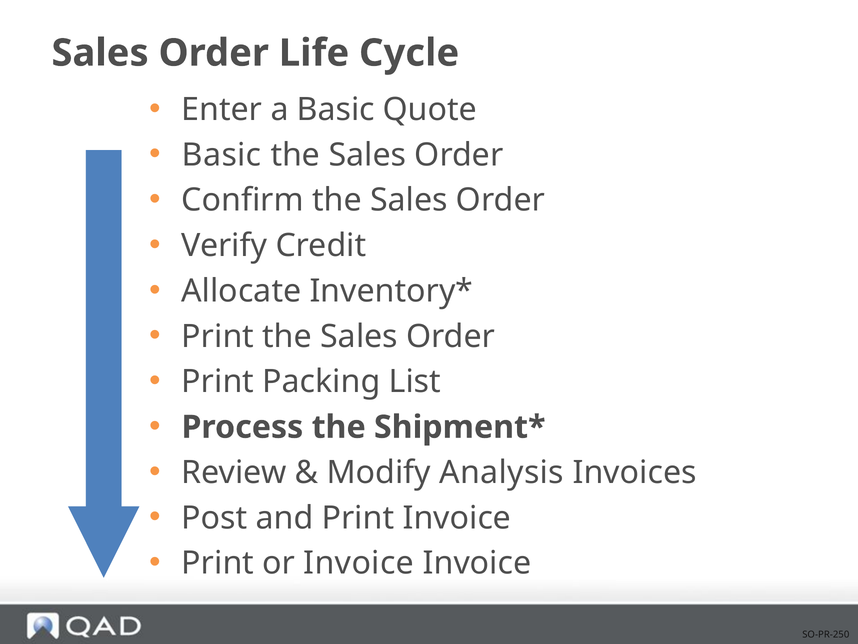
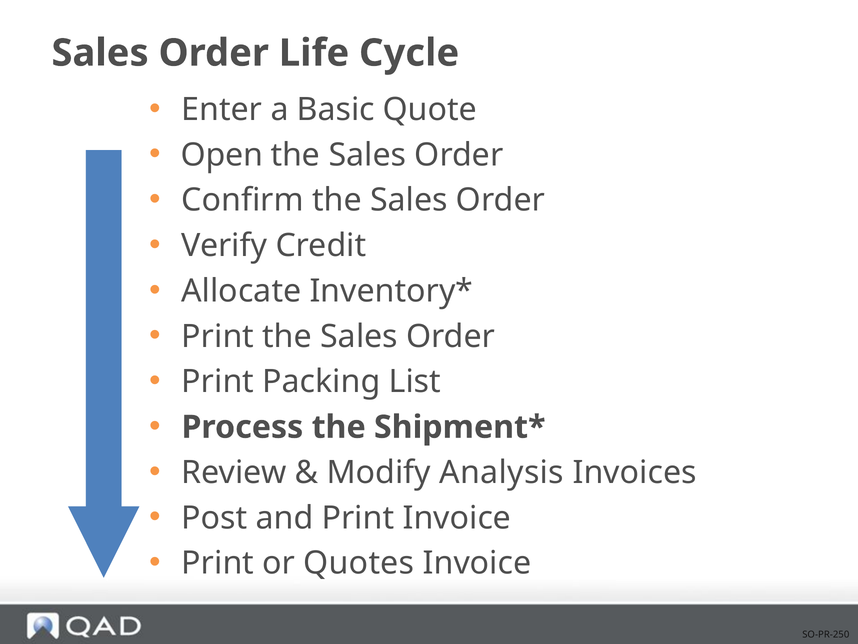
Basic: Basic -> Open (222, 155)
or Invoice: Invoice -> Quotes (359, 563)
